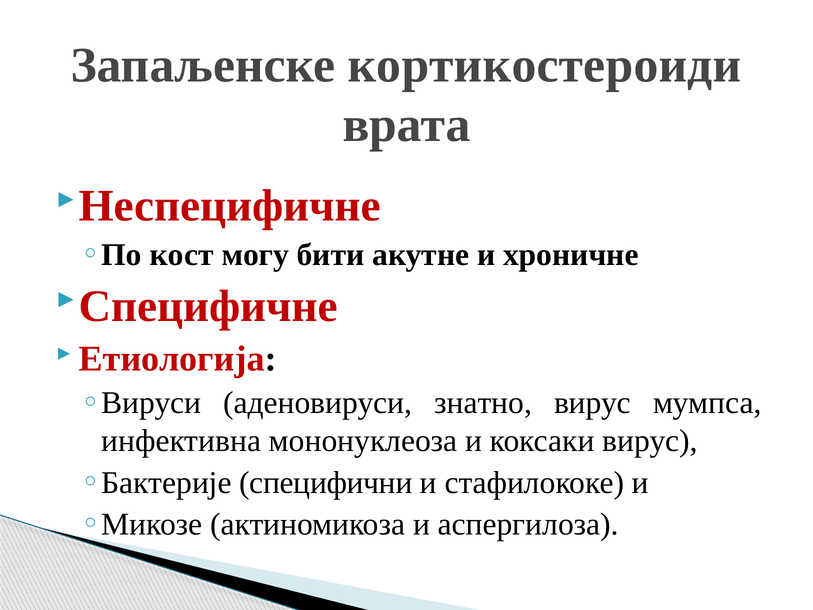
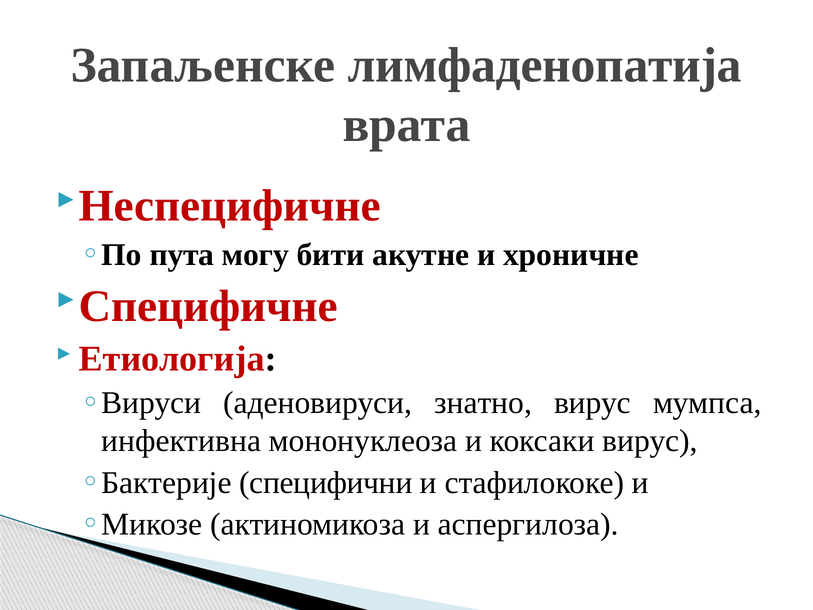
кортикостероиди: кортикостероиди -> лимфаденопатија (545, 65)
кост: кост -> пута (182, 255)
